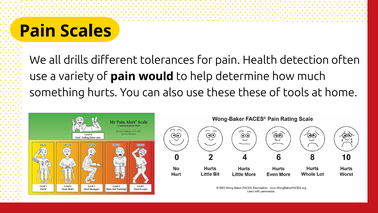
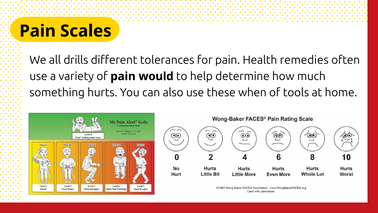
detection: detection -> remedies (304, 60)
these these: these -> when (252, 92)
